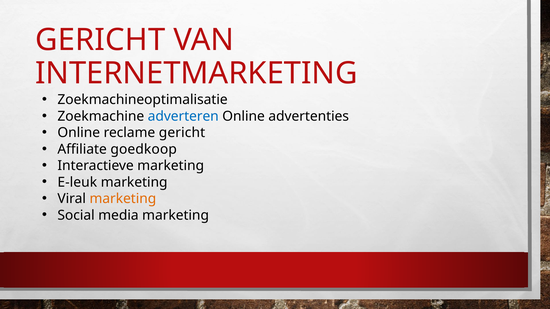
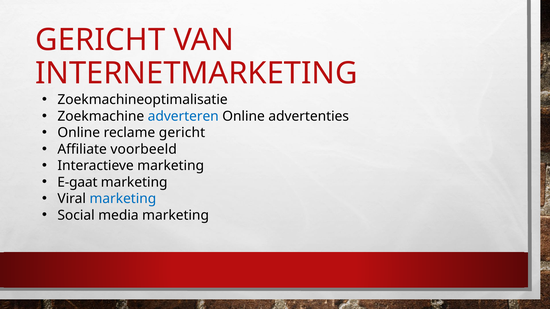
goedkoop: goedkoop -> voorbeeld (144, 149)
E-leuk: E-leuk -> E-gaat (77, 182)
marketing colour: orange -> blue (123, 199)
